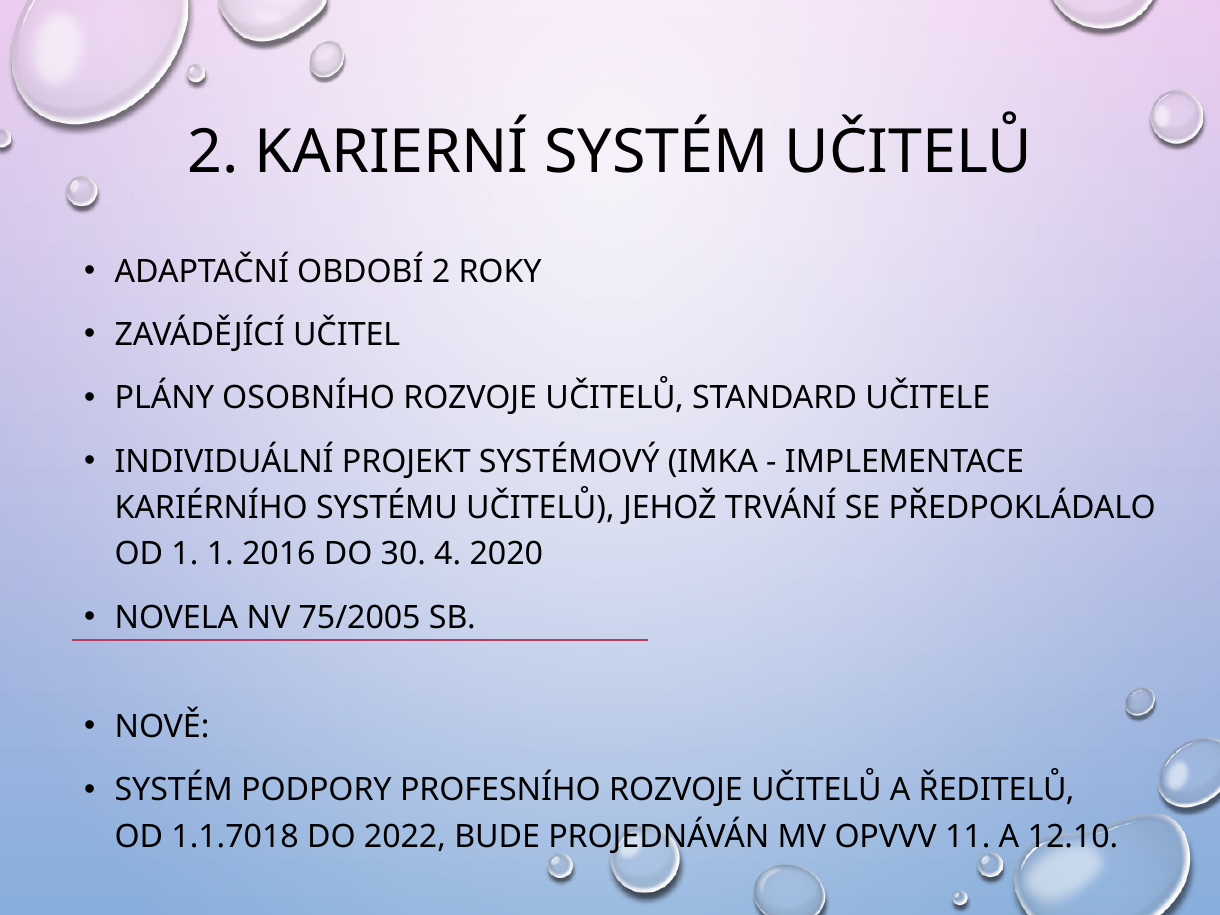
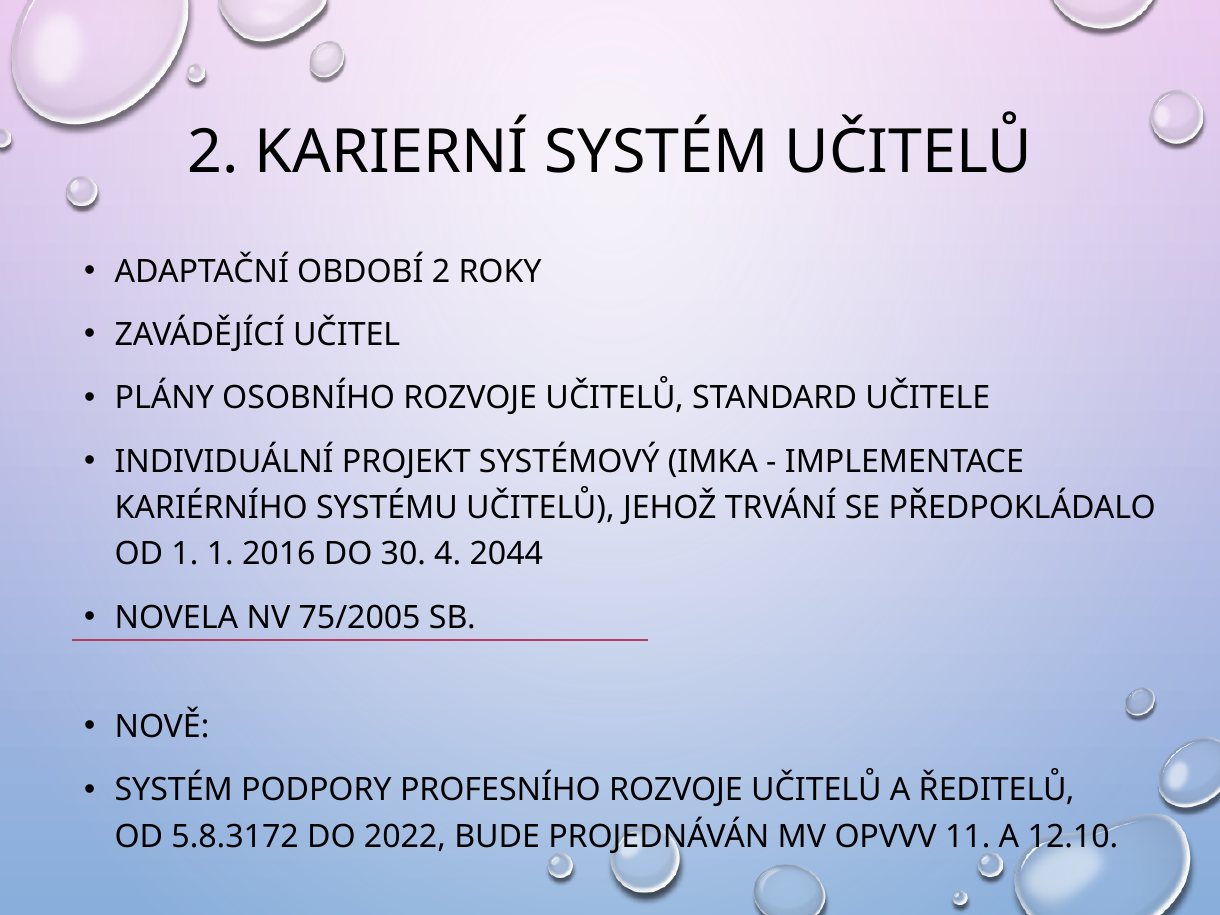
2020: 2020 -> 2044 (506, 554)
1.1.7018: 1.1.7018 -> 5.8.3172 (235, 837)
